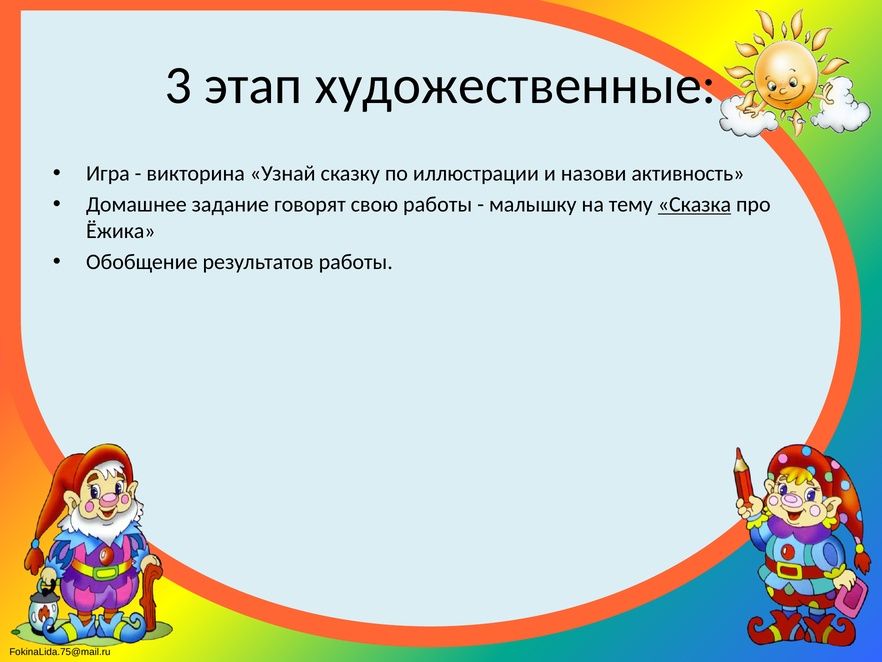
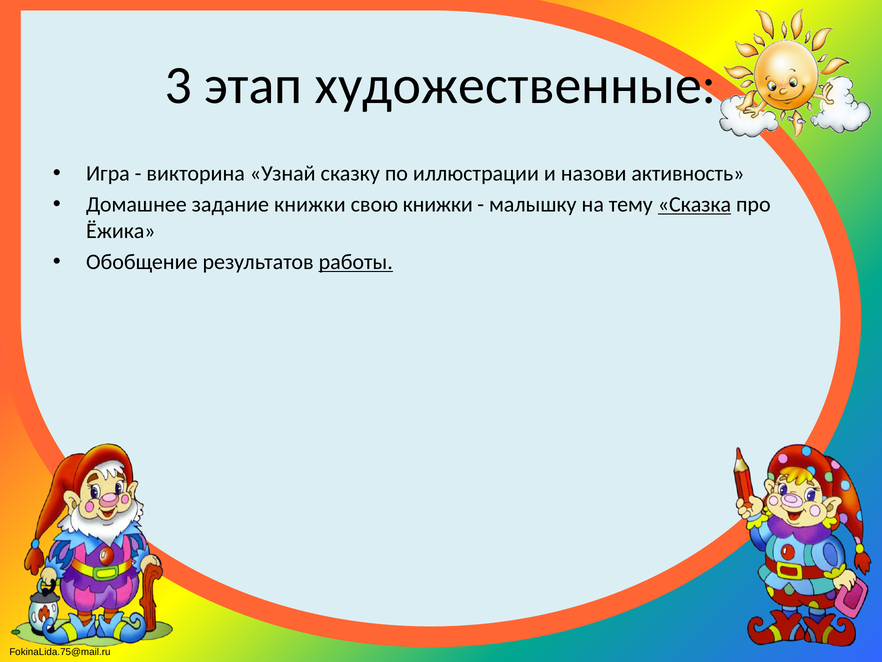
задание говорят: говорят -> книжки (310, 204)
свою работы: работы -> книжки (438, 204)
работы underline: none -> present (356, 262)
